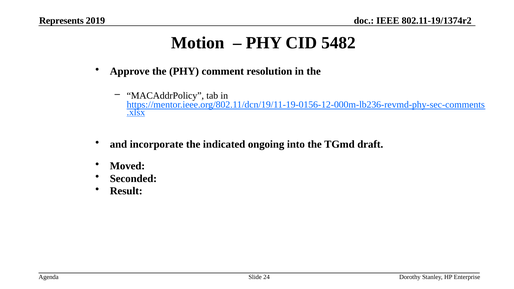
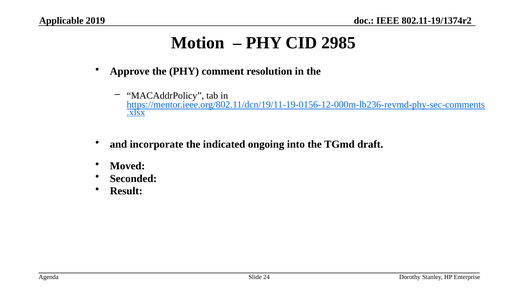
Represents: Represents -> Applicable (61, 21)
5482: 5482 -> 2985 (338, 43)
